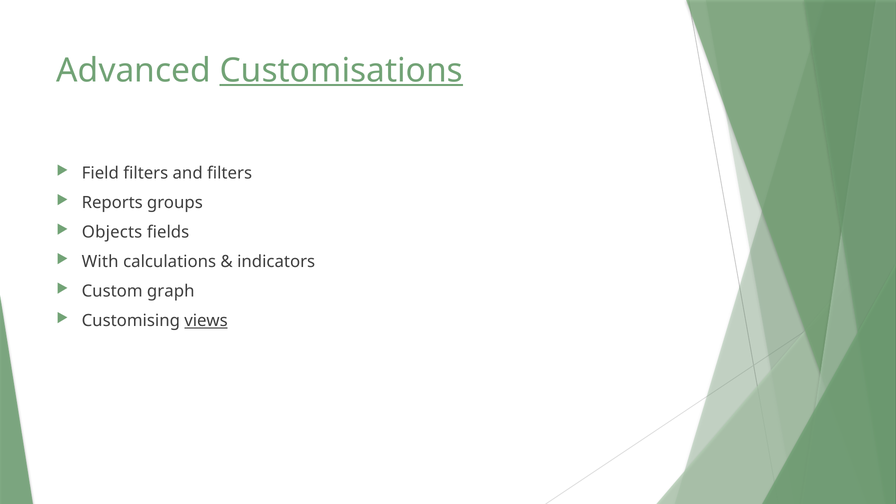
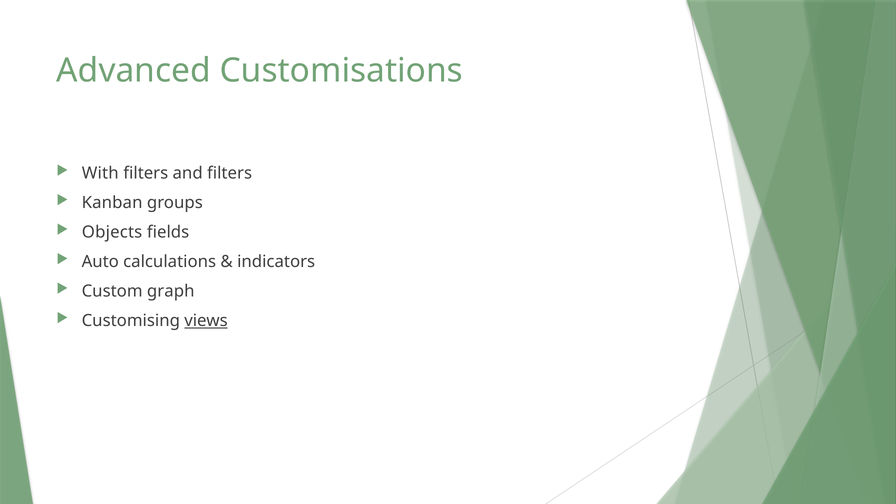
Customisations underline: present -> none (341, 71)
Field: Field -> With (100, 173)
Reports: Reports -> Kanban (112, 203)
With: With -> Auto (100, 262)
